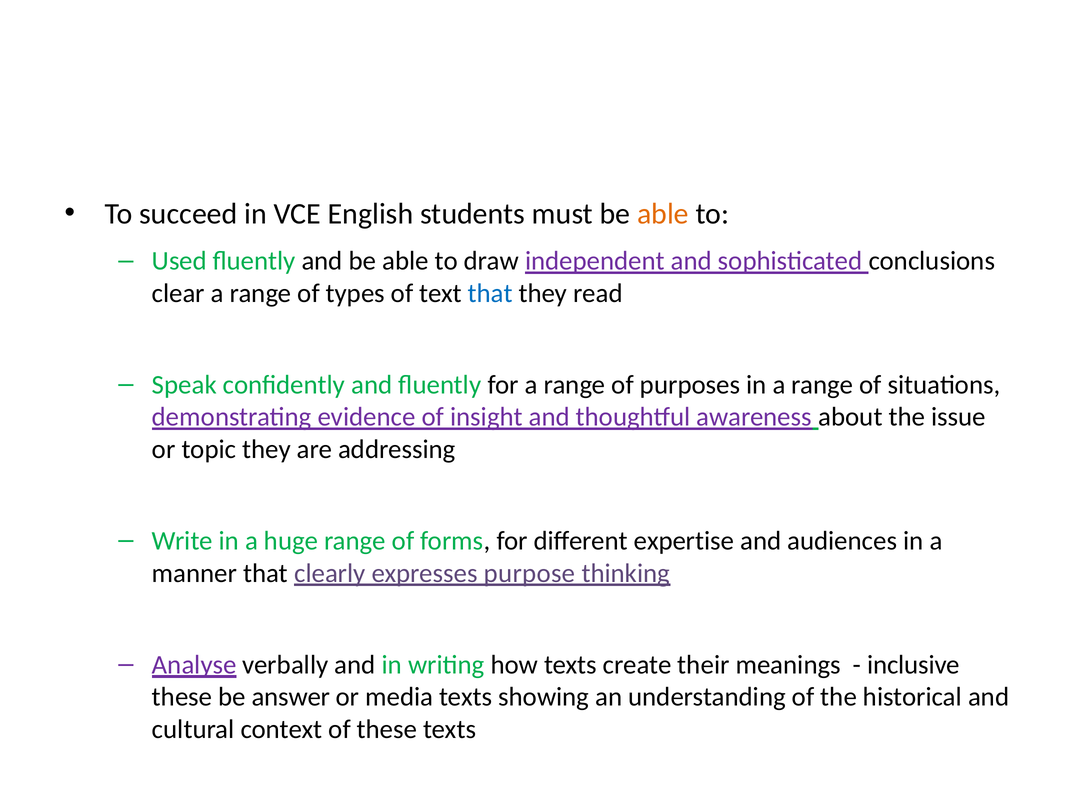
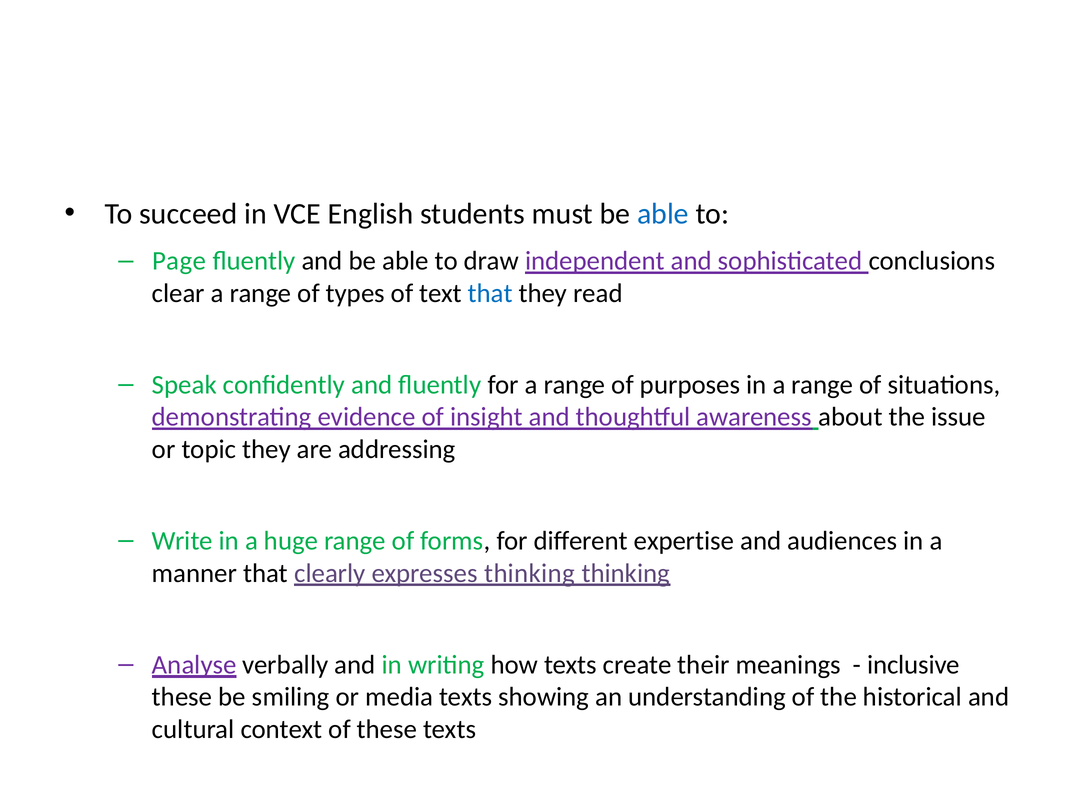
able colour: orange -> blue (663, 214)
Used: Used -> Page (179, 261)
expresses purpose: purpose -> thinking (529, 573)
answer: answer -> smiling (291, 697)
